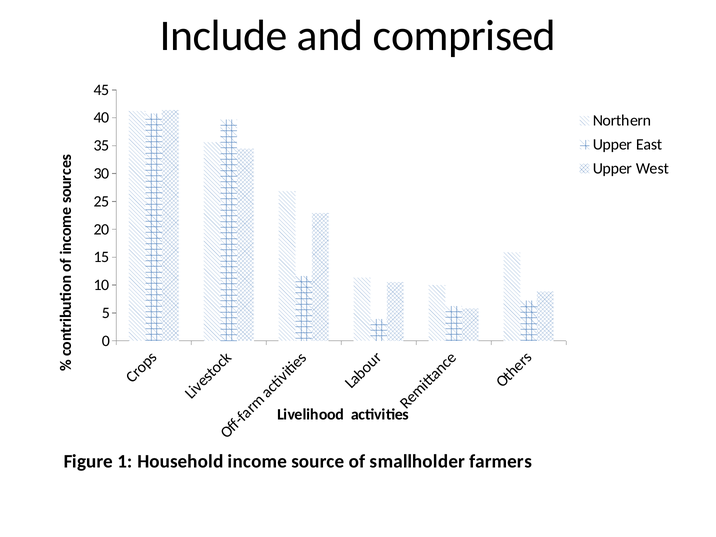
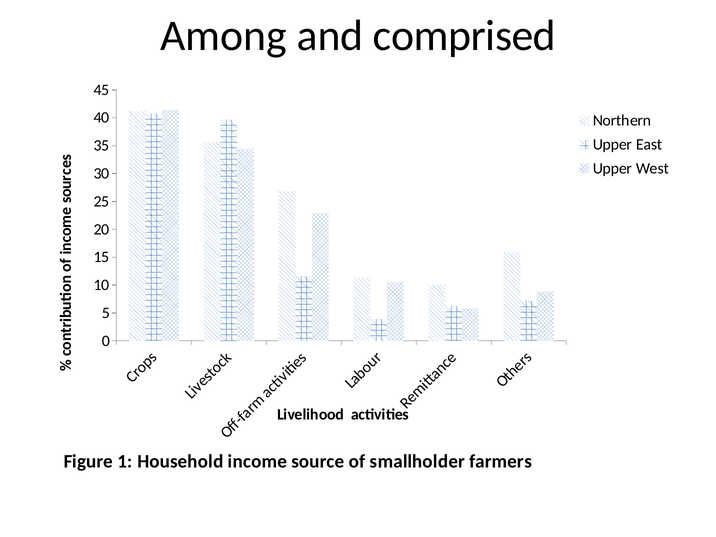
Include: Include -> Among (223, 36)
